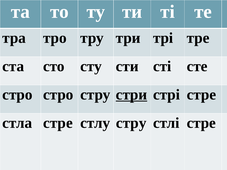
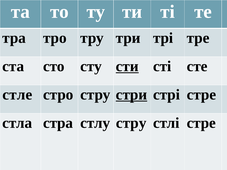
сти underline: none -> present (127, 66)
стро: стро -> стле (17, 95)
стла стре: стре -> стра (58, 123)
